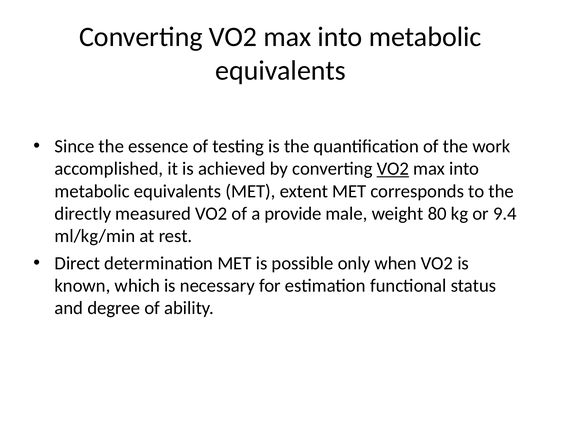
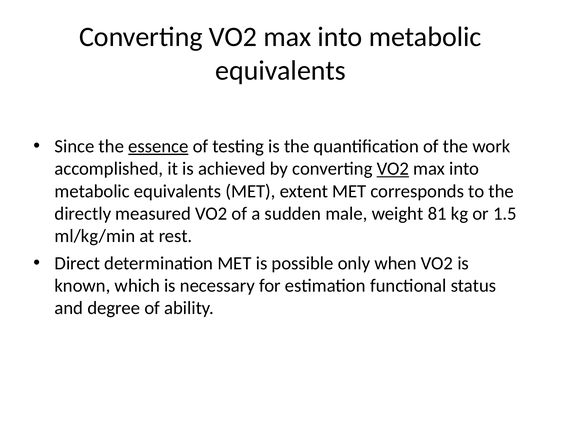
essence underline: none -> present (158, 146)
provide: provide -> sudden (293, 214)
80: 80 -> 81 (437, 214)
9.4: 9.4 -> 1.5 (505, 214)
